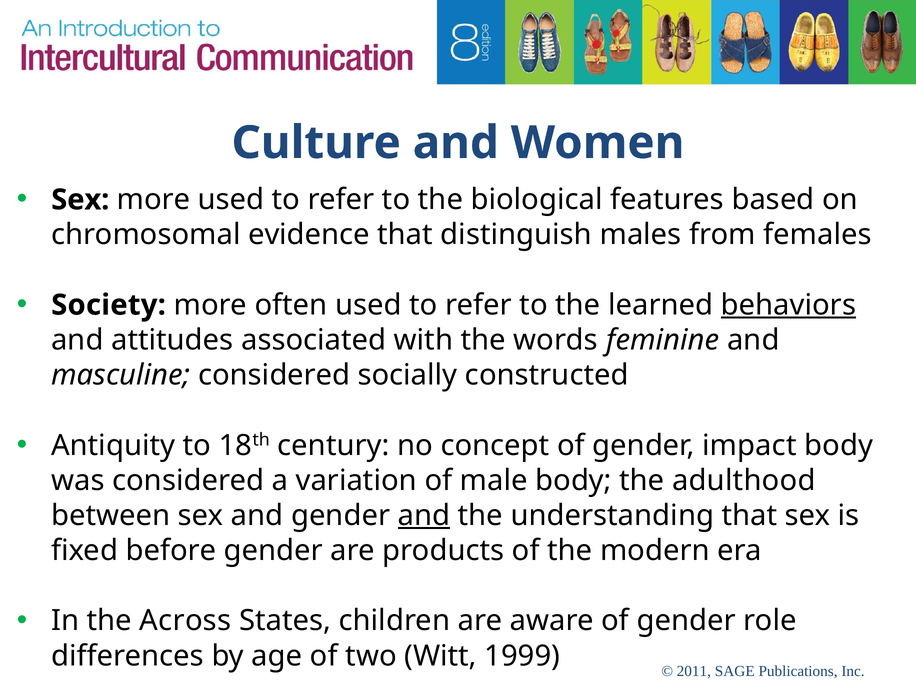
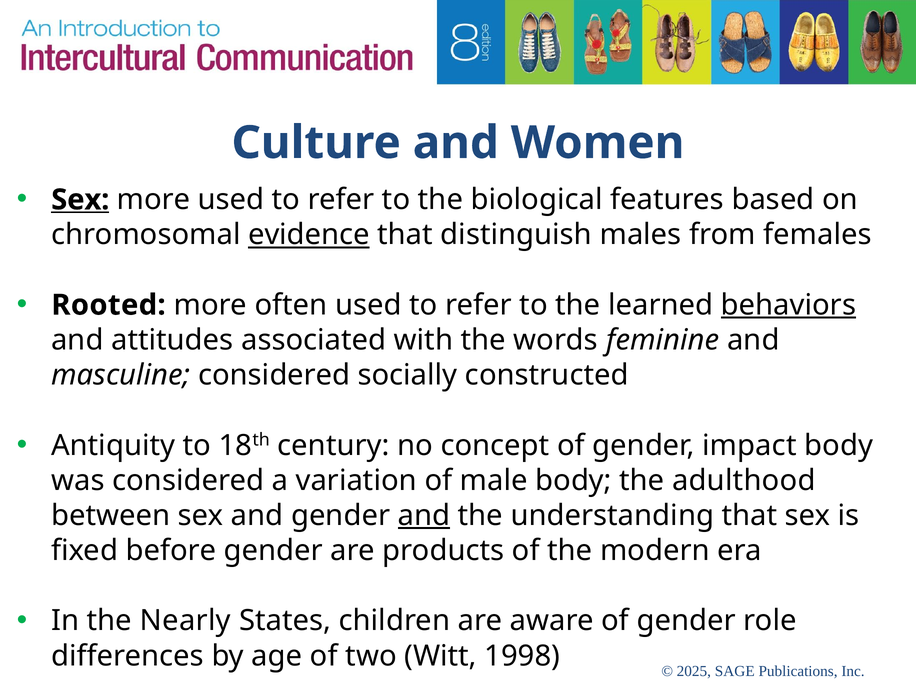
Sex underline: none -> present (80, 200)
evidence underline: none -> present (309, 235)
Society: Society -> Rooted (108, 305)
Across: Across -> Nearly (185, 621)
1999: 1999 -> 1998 (522, 656)
2011: 2011 -> 2025 (694, 671)
